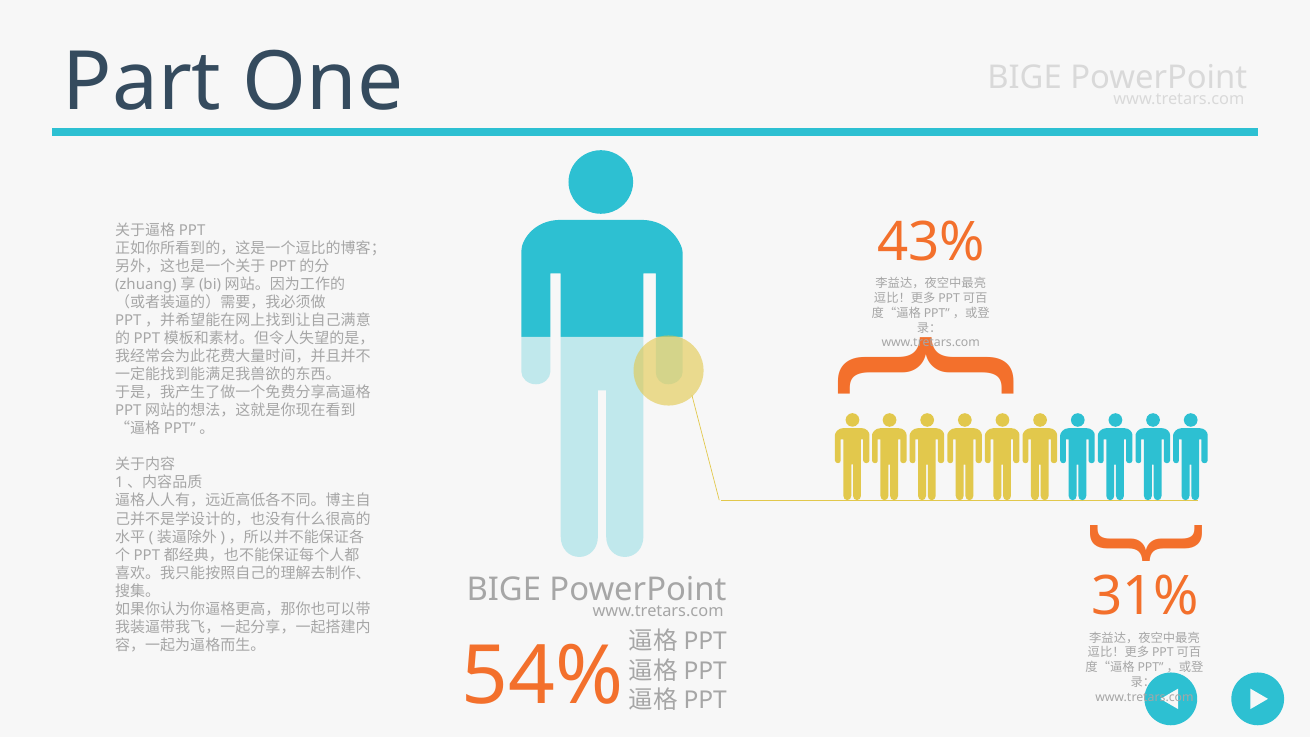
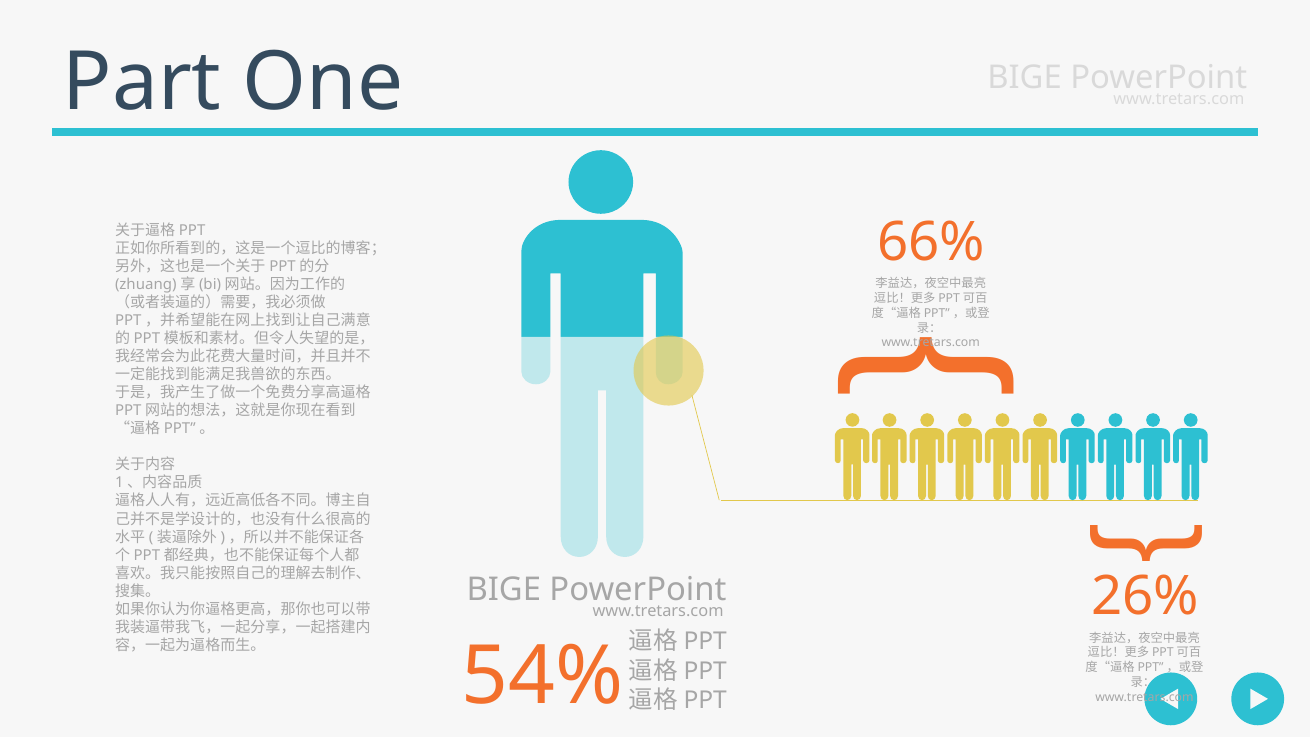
43%: 43% -> 66% (931, 243)
31%: 31% -> 26% (1145, 597)
